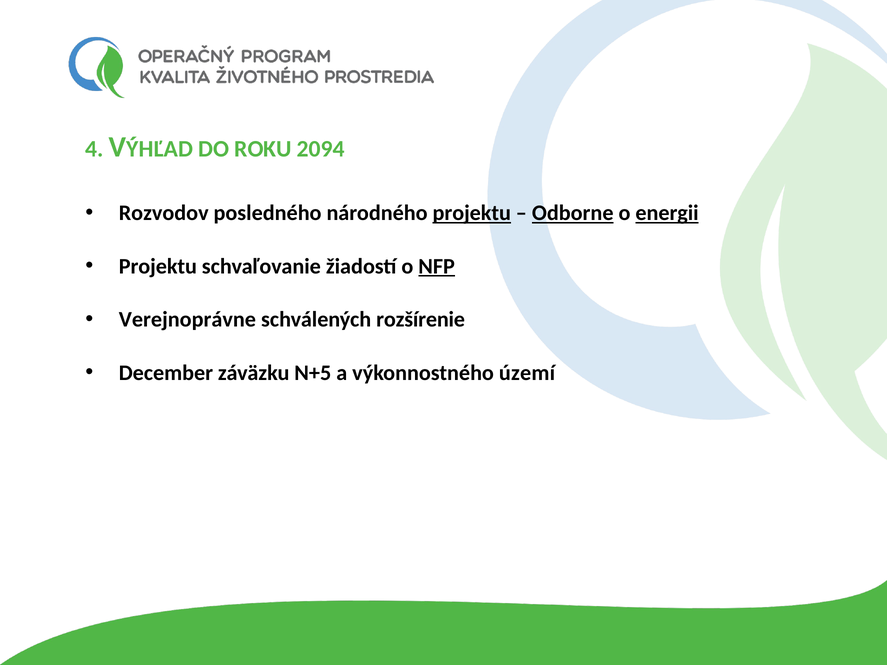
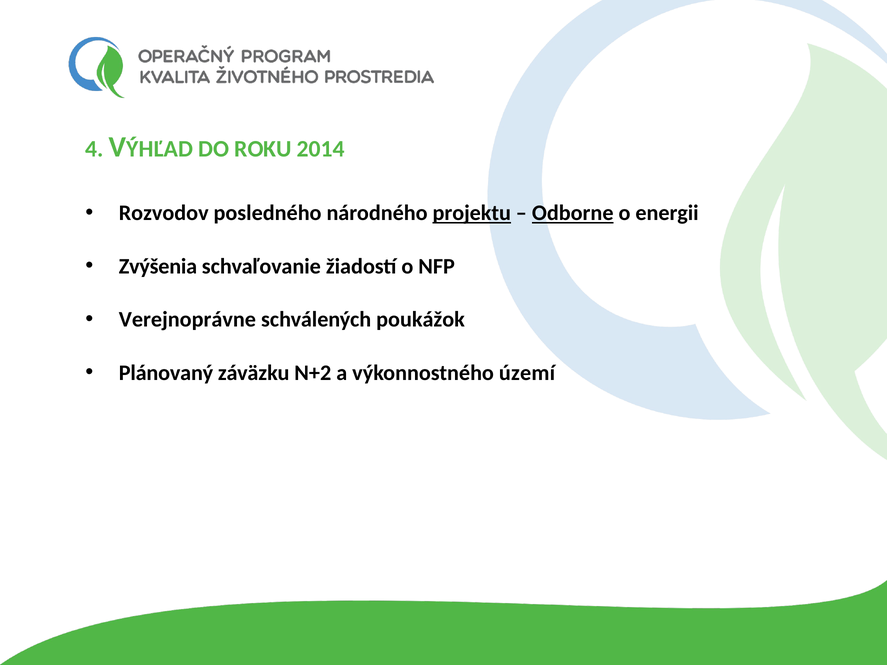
2094: 2094 -> 2014 (321, 149)
energii underline: present -> none (667, 213)
Projektu: Projektu -> Zvýšenia (158, 266)
NFP underline: present -> none (437, 266)
rozšírenie: rozšírenie -> poukážok (421, 320)
December: December -> Plánovaný (166, 373)
N+5: N+5 -> N+2 (313, 373)
